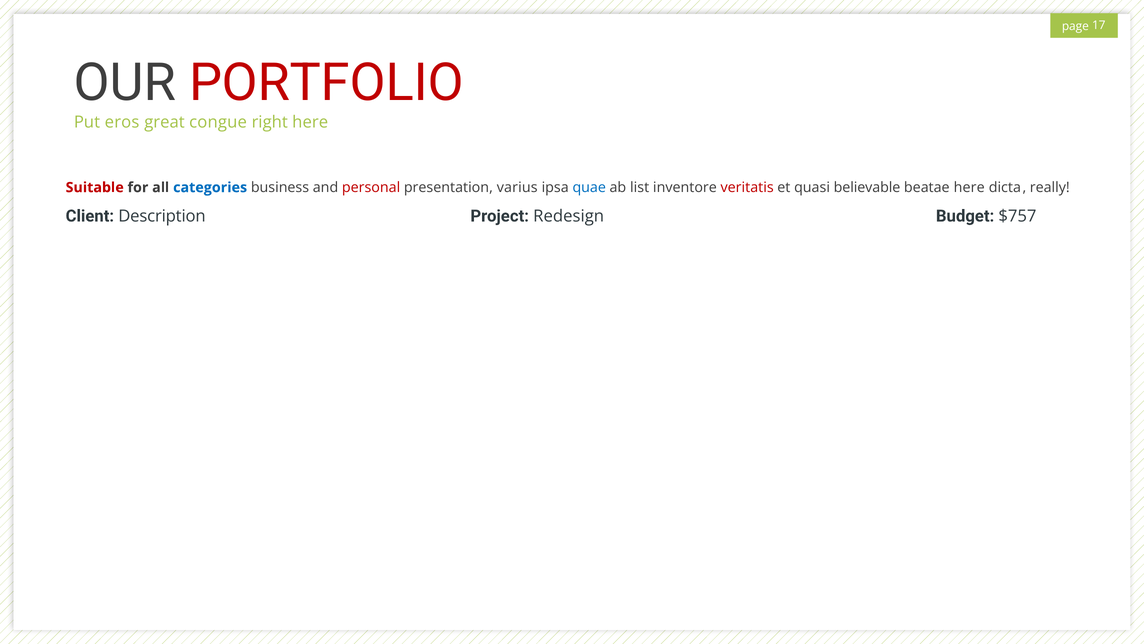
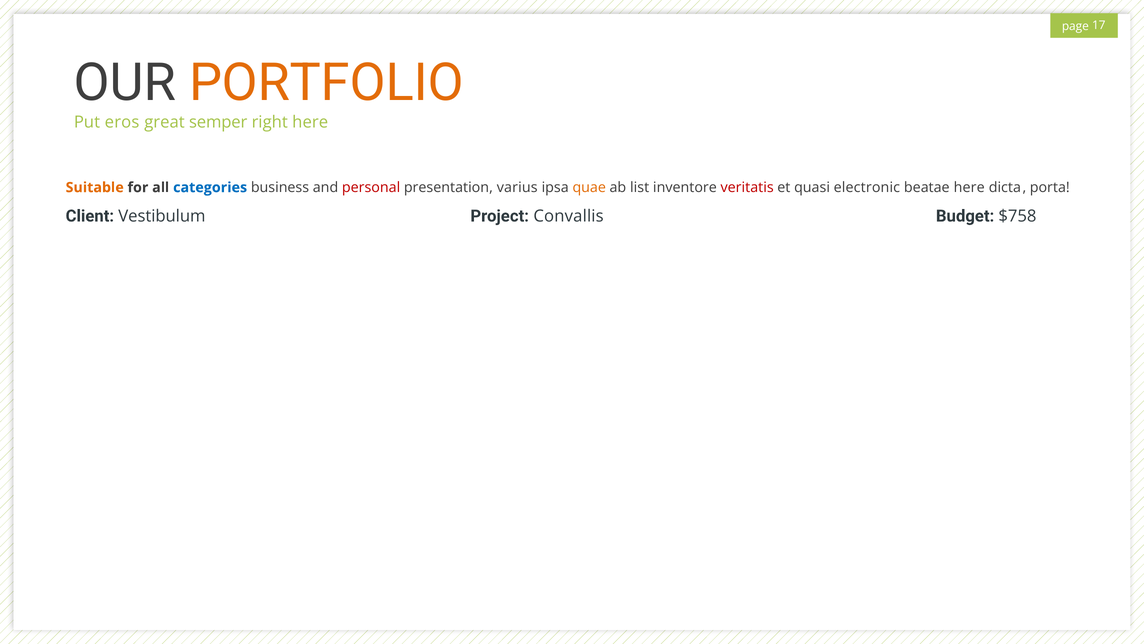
PORTFOLIO colour: red -> orange (326, 83)
congue: congue -> semper (218, 122)
Suitable colour: red -> orange (95, 187)
quae colour: blue -> orange (589, 187)
believable: believable -> electronic (867, 187)
really: really -> porta (1050, 187)
Description: Description -> Vestibulum (162, 216)
Redesign: Redesign -> Convallis (569, 216)
$757: $757 -> $758 (1017, 216)
